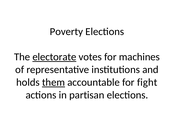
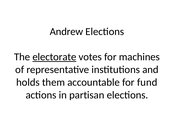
Poverty: Poverty -> Andrew (66, 32)
them underline: present -> none (53, 83)
fight: fight -> fund (147, 83)
